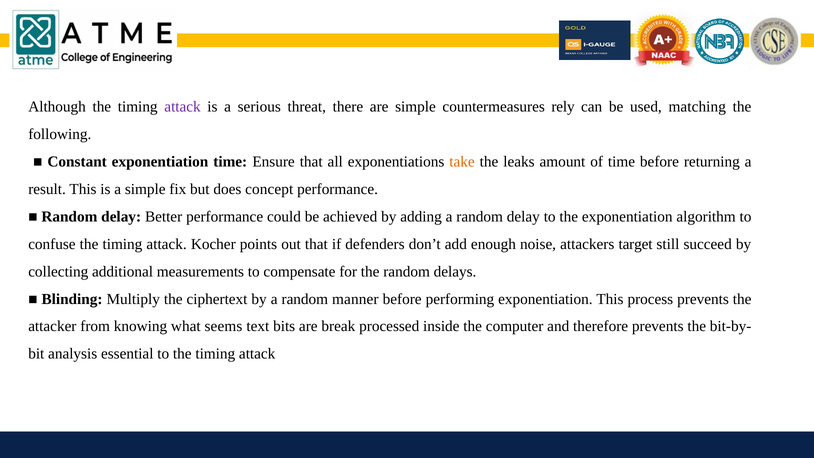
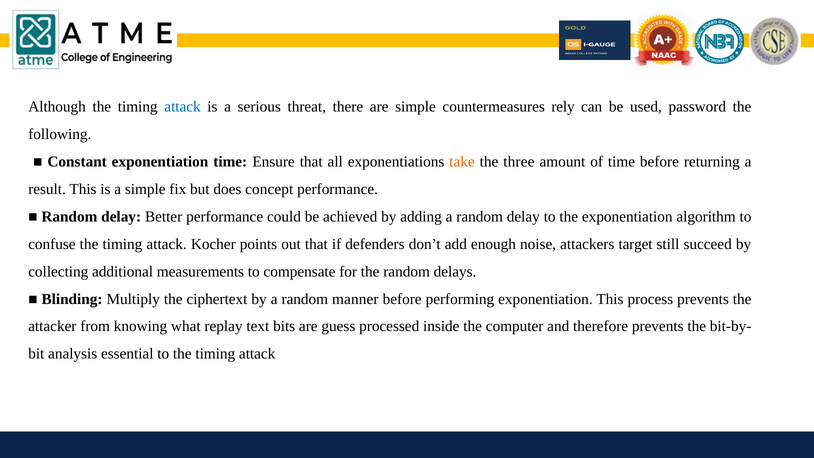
attack colour: purple -> blue (183, 107)
matching: matching -> password (697, 107)
leaks: leaks -> three (519, 162)
seems: seems -> replay (224, 326)
break: break -> guess (338, 326)
